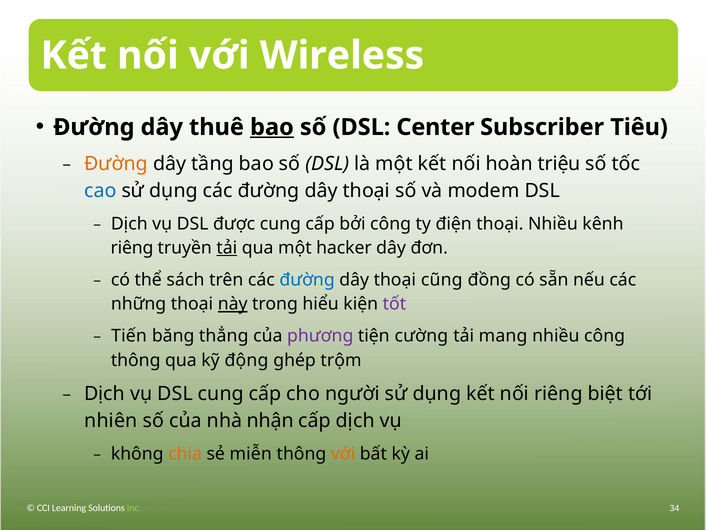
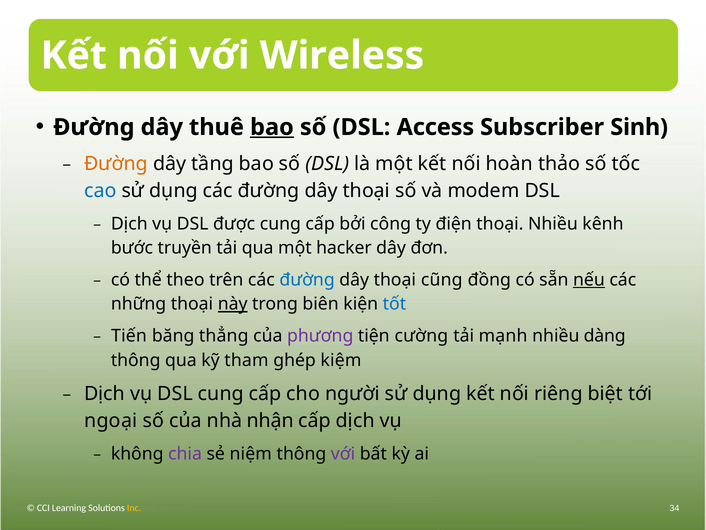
Center: Center -> Access (435, 127)
Tiêu: Tiêu -> Sinh (639, 127)
triệu: triệu -> thảo (559, 164)
riêng: riêng -> bước (132, 248)
tải underline: present -> none (227, 248)
sách: sách -> theo (185, 280)
nếu underline: none -> present (589, 280)
hiểu: hiểu -> biên (321, 304)
tốt colour: purple -> blue (394, 304)
mang: mang -> mạnh (503, 336)
nhiều công: công -> dàng (605, 336)
động: động -> tham (246, 360)
trộm: trộm -> kiệm (341, 360)
nhiên: nhiên -> ngoại (111, 420)
chia colour: orange -> purple (185, 453)
miễn: miễn -> niệm (251, 453)
với colour: orange -> purple (343, 453)
Inc colour: light green -> yellow (134, 508)
